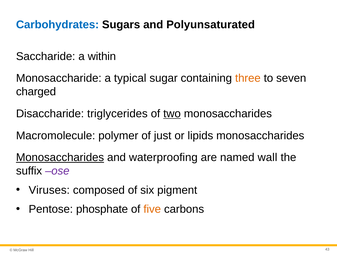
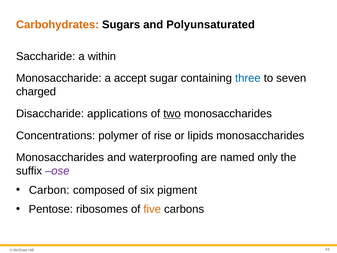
Carbohydrates colour: blue -> orange (57, 25)
typical: typical -> accept (130, 78)
three colour: orange -> blue (248, 78)
triglycerides: triglycerides -> applications (117, 114)
Macromolecule: Macromolecule -> Concentrations (56, 135)
just: just -> rise (163, 135)
Monosaccharides underline: present -> none (60, 157)
wall: wall -> only (268, 157)
Viruses: Viruses -> Carbon (49, 190)
phosphate: phosphate -> ribosomes (102, 209)
